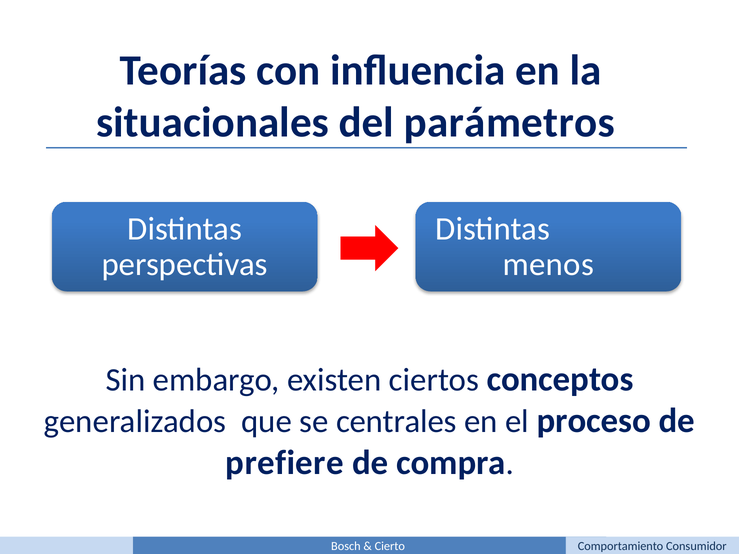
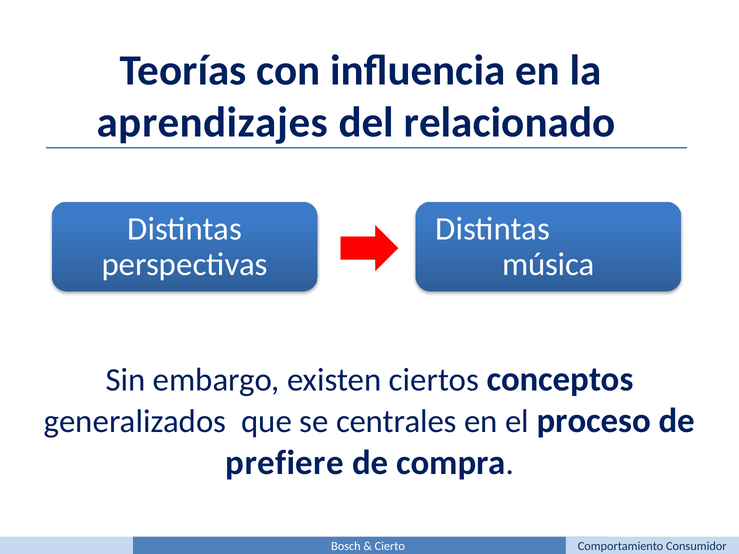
situacionales: situacionales -> aprendizajes (212, 122)
parámetros: parámetros -> relacionado (510, 122)
menos: menos -> música (549, 264)
